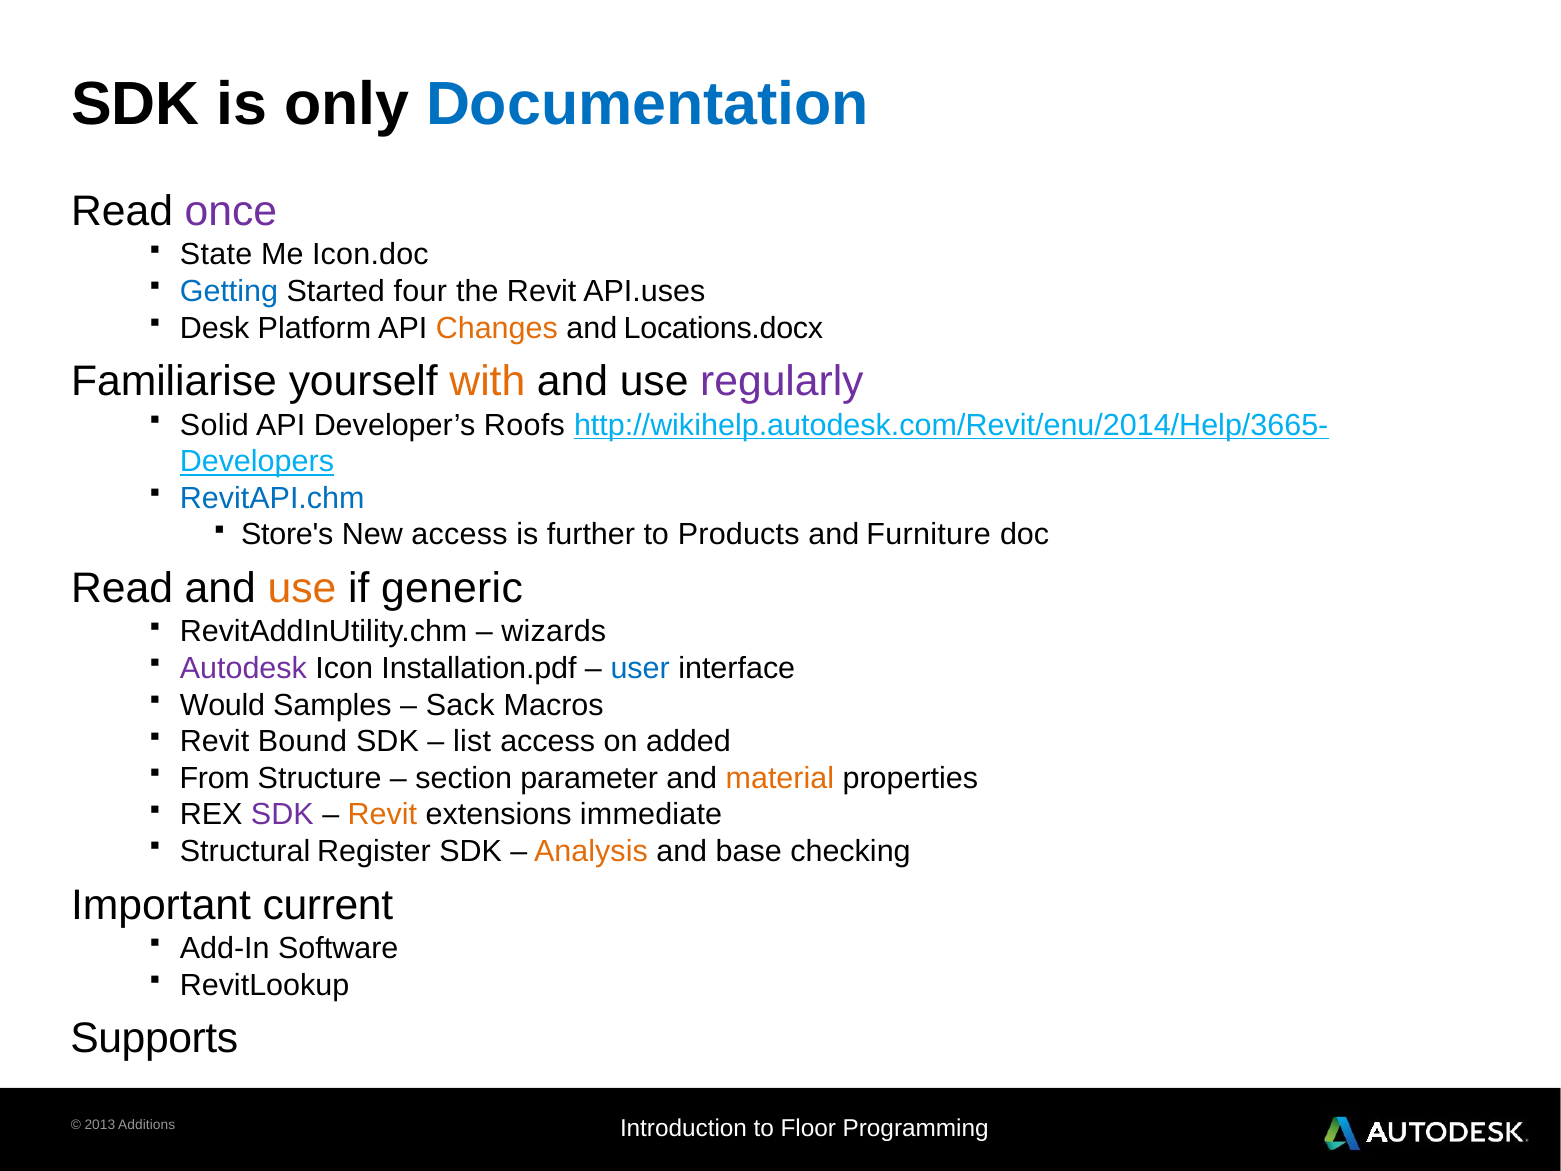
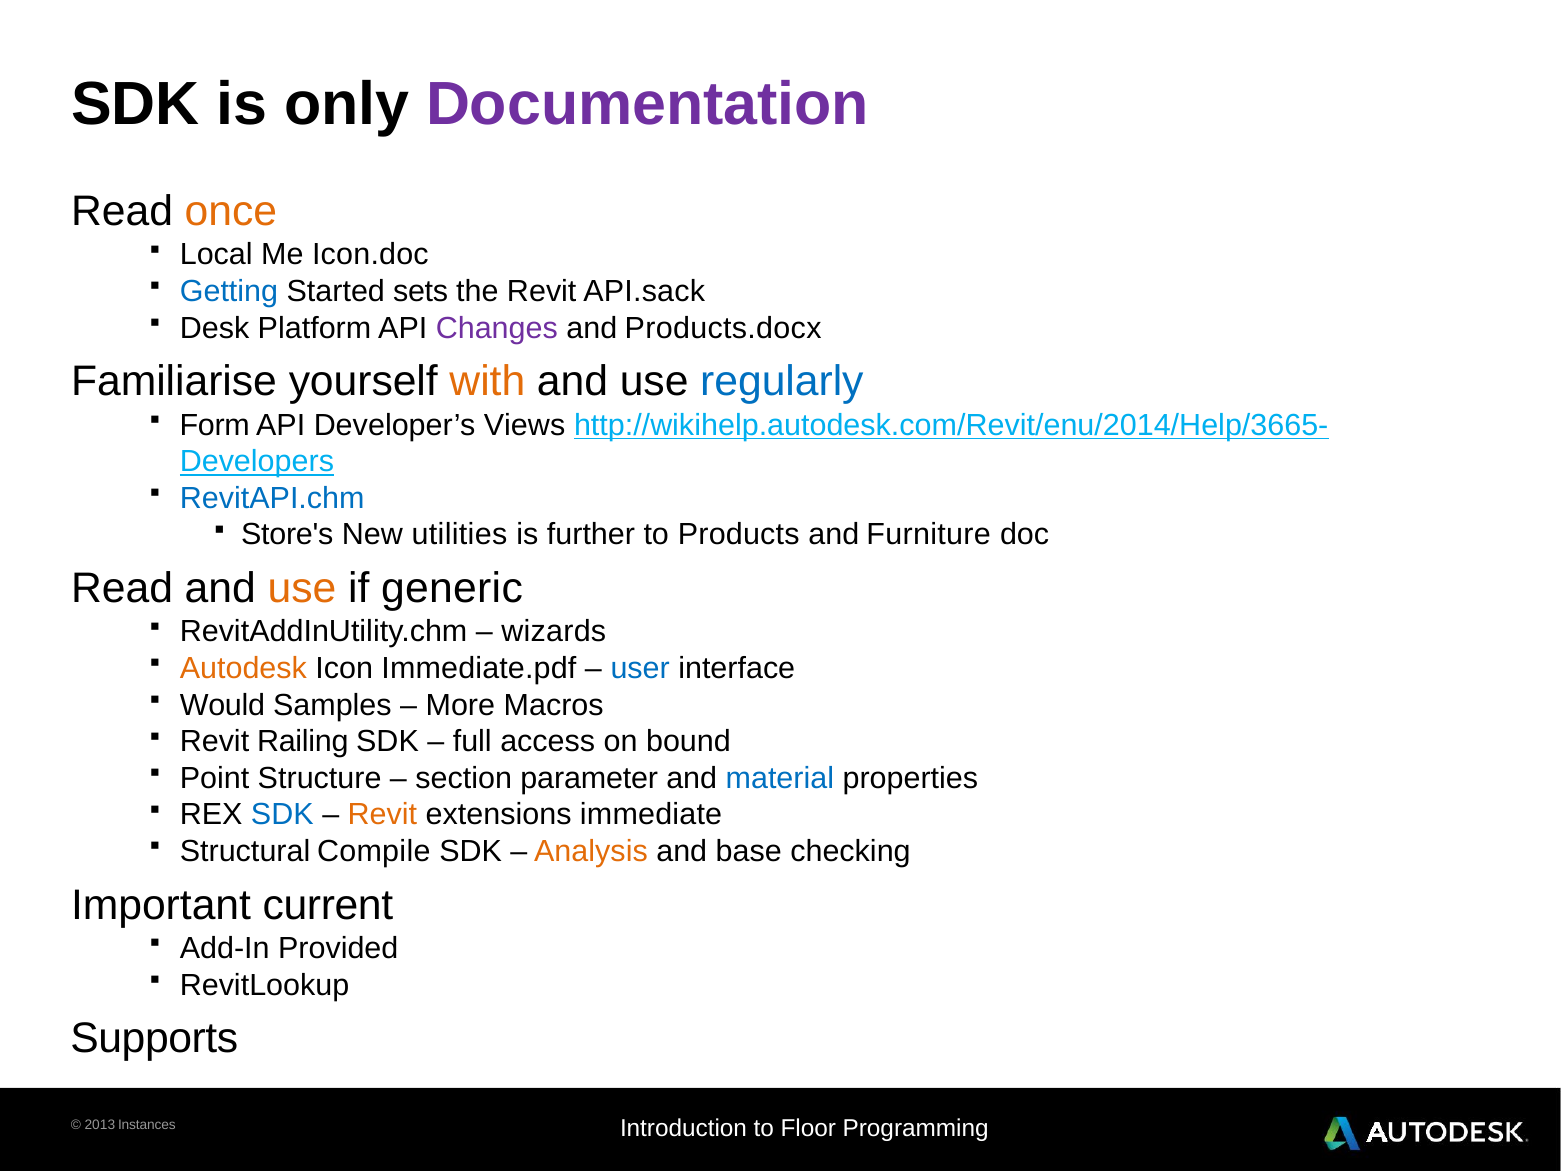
Documentation colour: blue -> purple (647, 104)
once colour: purple -> orange (231, 212)
State: State -> Local (216, 255)
four: four -> sets (421, 291)
API.uses: API.uses -> API.sack (644, 291)
Changes colour: orange -> purple (497, 328)
Locations.docx: Locations.docx -> Products.docx (723, 328)
regularly colour: purple -> blue (782, 382)
Solid: Solid -> Form (215, 425)
Roofs: Roofs -> Views (525, 425)
New access: access -> utilities (460, 535)
Autodesk colour: purple -> orange (243, 668)
Installation.pdf: Installation.pdf -> Immediate.pdf (479, 668)
Sack: Sack -> More (460, 705)
Bound: Bound -> Railing (303, 741)
list: list -> full (472, 741)
added: added -> bound (688, 741)
From: From -> Point (215, 778)
material colour: orange -> blue (780, 778)
SDK colour: purple -> blue (282, 814)
Register: Register -> Compile (374, 851)
Software: Software -> Provided (338, 948)
Additions: Additions -> Instances (147, 1125)
